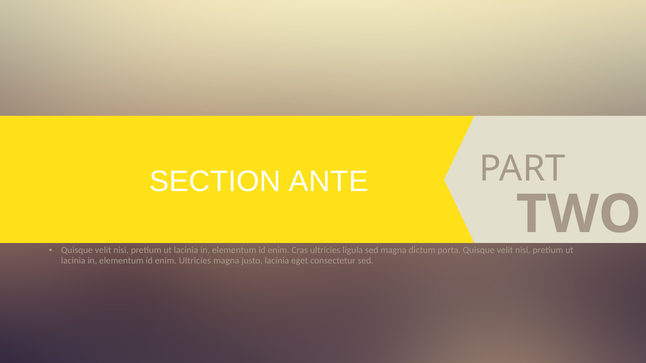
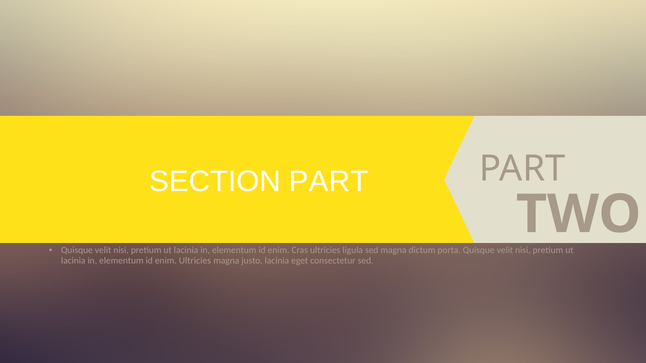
SECTION ANTE: ANTE -> PART (329, 182)
